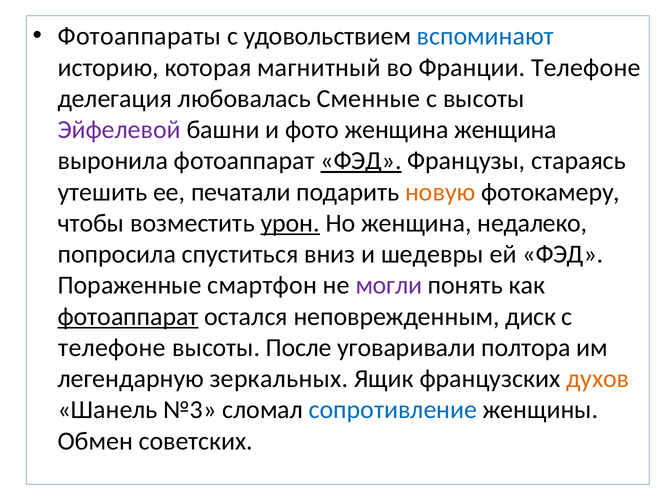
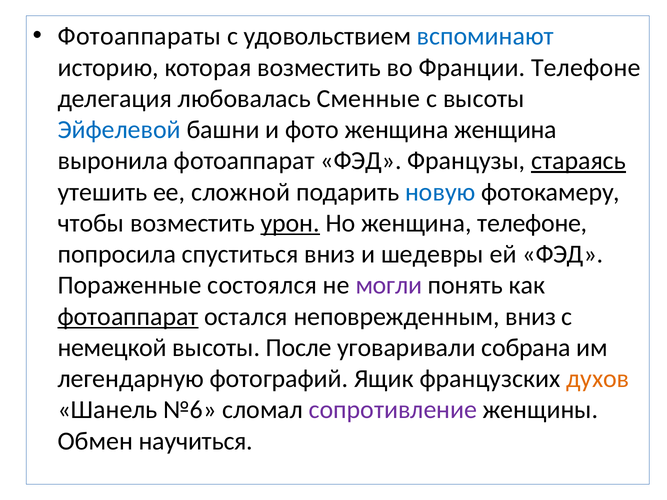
которая магнитный: магнитный -> возместить (319, 67)
Эйфелевой colour: purple -> blue (119, 130)
ФЭД underline: present -> none (361, 161)
стараясь underline: none -> present (579, 161)
печатали: печатали -> сложной (241, 192)
новую colour: orange -> blue (440, 192)
женщина недалеко: недалеко -> телефоне (532, 223)
смартфон: смартфон -> состоялся (262, 285)
неповрежденным диск: диск -> вниз (531, 317)
телефоне: телефоне -> немецкой (112, 348)
полтора: полтора -> собрана (526, 348)
зеркальных: зеркальных -> фотографий (279, 379)
№3: №3 -> №6 (190, 410)
сопротивление colour: blue -> purple (393, 410)
советских: советских -> научиться (196, 441)
